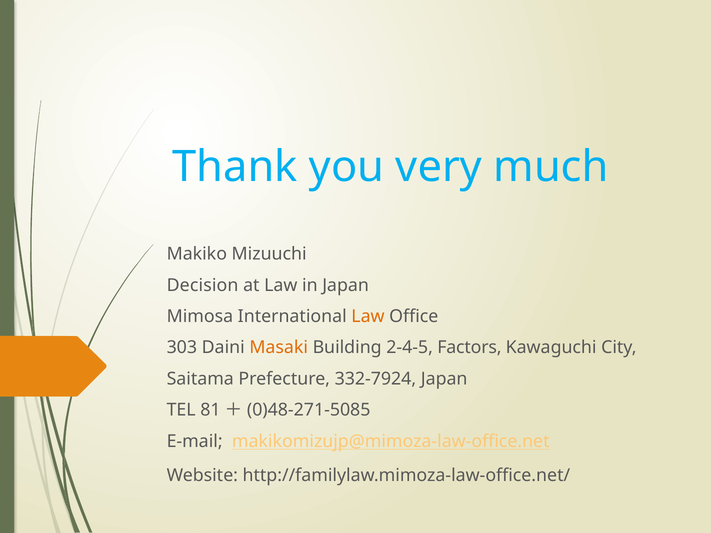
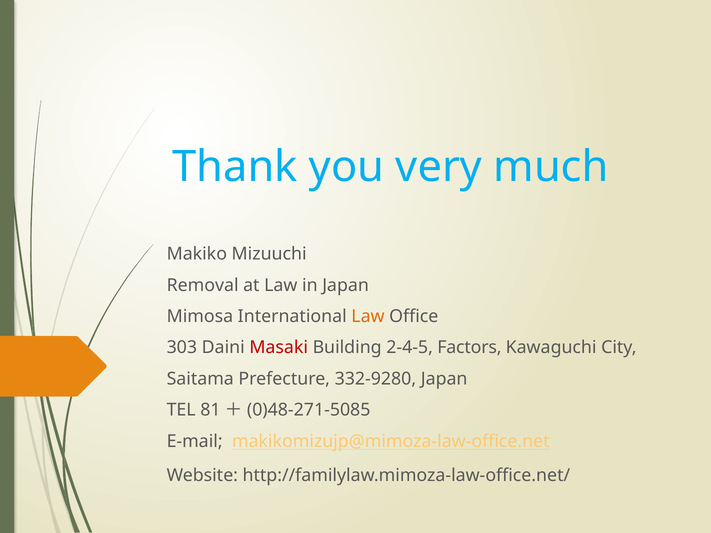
Decision: Decision -> Removal (203, 285)
Masaki colour: orange -> red (279, 348)
332-7924: 332-7924 -> 332-9280 (375, 379)
